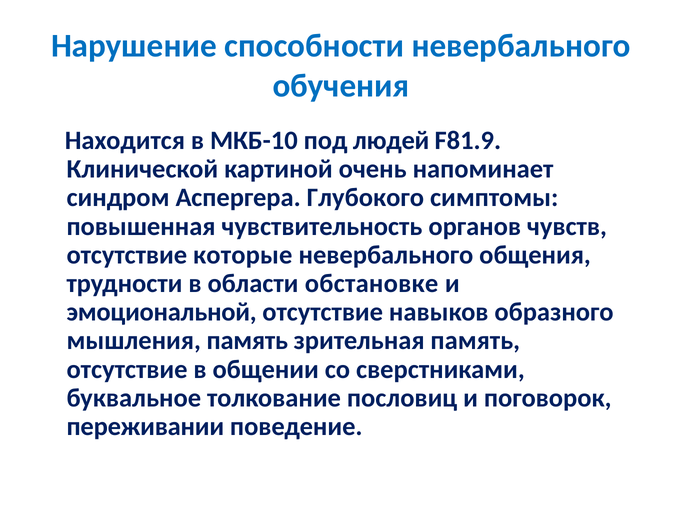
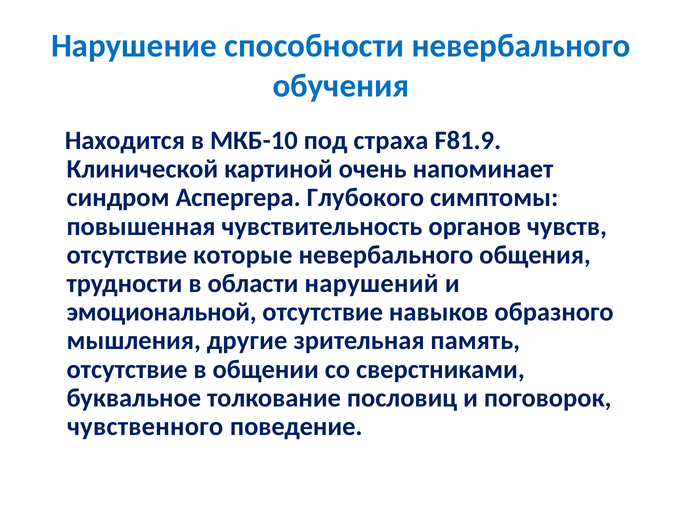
людей: людей -> страха (391, 141)
обстановке: обстановке -> нарушений (372, 284)
мышления память: память -> другие (247, 341)
переживании: переживании -> чувственного (145, 427)
